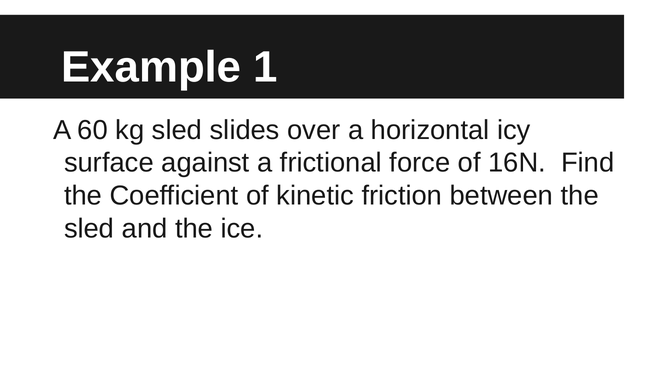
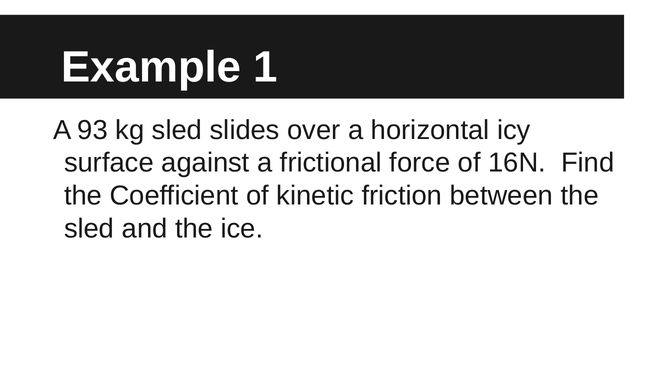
60: 60 -> 93 (93, 130)
